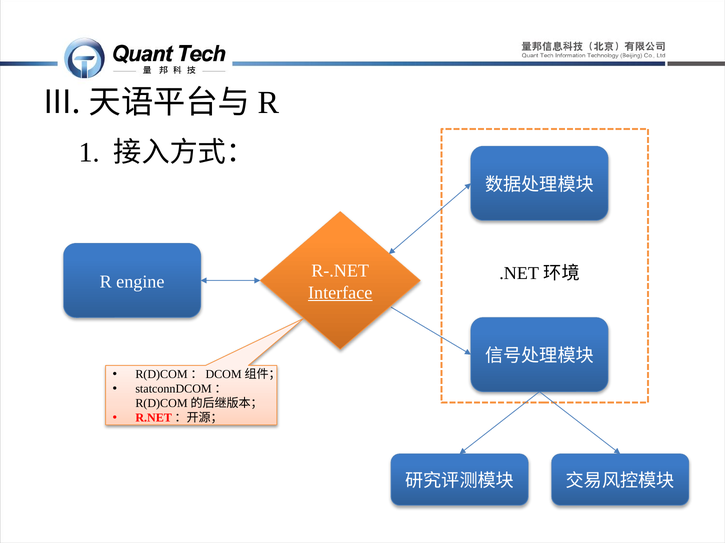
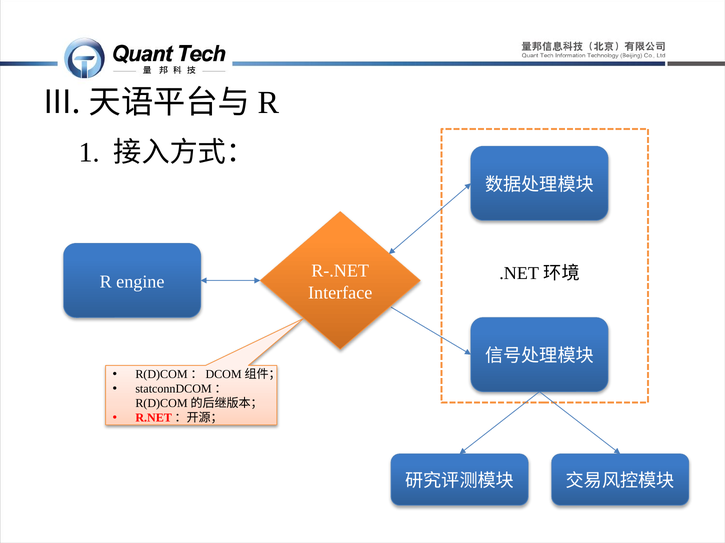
Interface underline: present -> none (340, 293)
